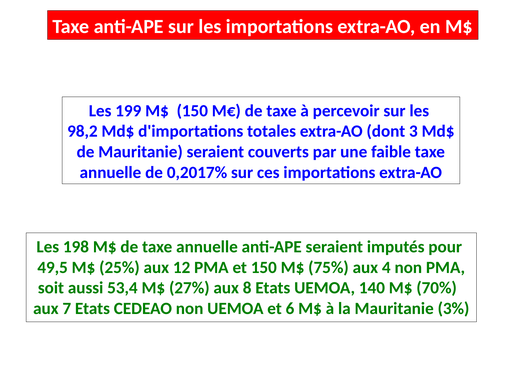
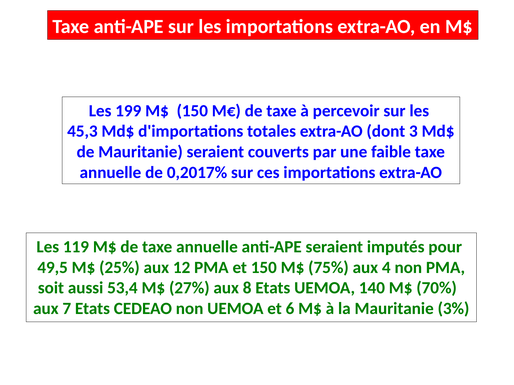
98,2: 98,2 -> 45,3 (82, 132)
198: 198 -> 119 (76, 247)
